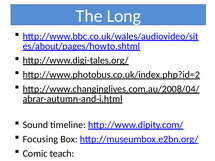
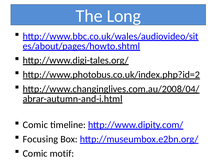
Sound: Sound -> Comic (35, 125)
teach: teach -> motif (62, 154)
